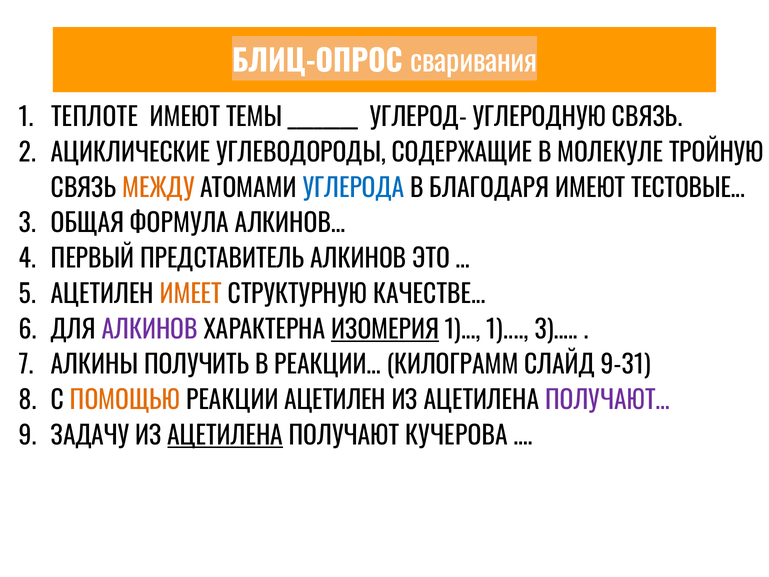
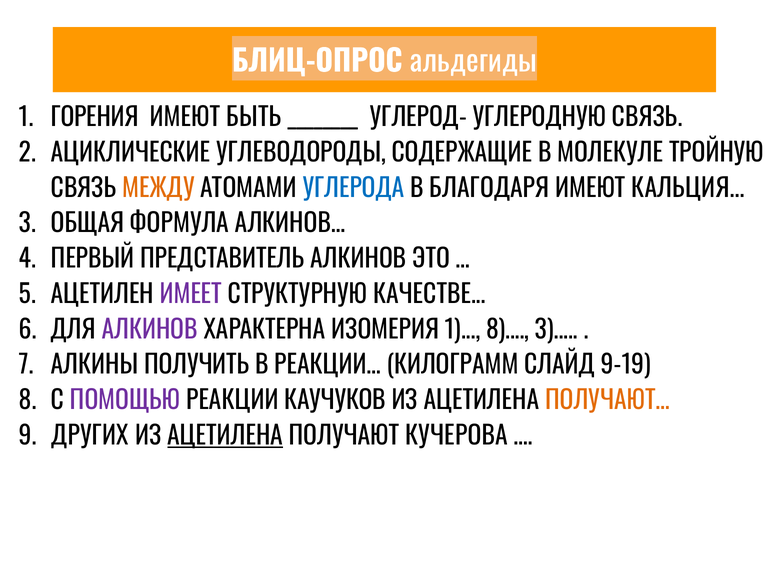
сваривания: сваривания -> альдегиды (473, 62)
ТЕПЛОТЕ: ТЕПЛОТЕ -> ГОРЕНИЯ (95, 118)
ТЕМЫ: ТЕМЫ -> БЫТЬ (254, 118)
ТЕСТОВЫЕ: ТЕСТОВЫЕ -> КАЛЬЦИЯ (688, 189)
ИМЕЕТ colour: orange -> purple (191, 295)
ИЗОМЕРИЯ underline: present -> none (385, 330)
1 1: 1 -> 8 (508, 330)
9-31: 9-31 -> 9-19 (626, 365)
ПОМОЩЬЮ colour: orange -> purple (125, 401)
РЕАКЦИИ АЦЕТИЛЕН: АЦЕТИЛЕН -> КАУЧУКОВ (335, 401)
ПОЛУЧАЮТ… colour: purple -> orange (608, 401)
ЗАДАЧУ: ЗАДАЧУ -> ДРУГИХ (90, 436)
